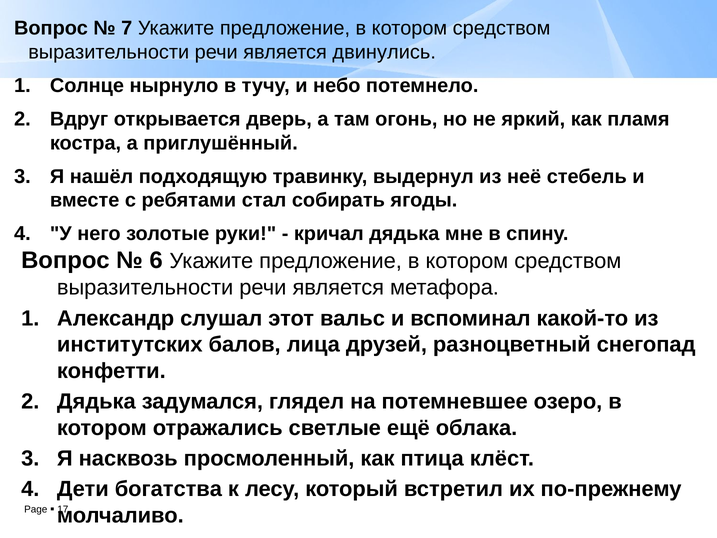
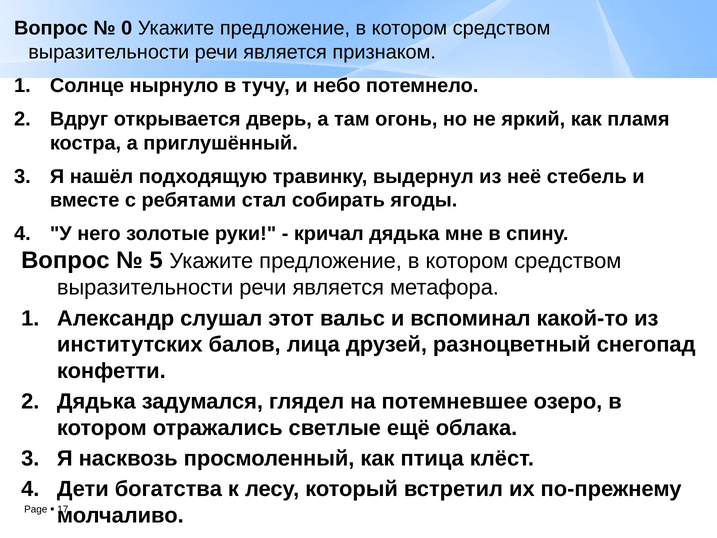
7: 7 -> 0 (127, 28)
двинулись: двинулись -> признаком (384, 52)
6: 6 -> 5 (156, 260)
